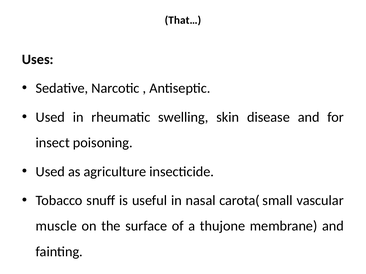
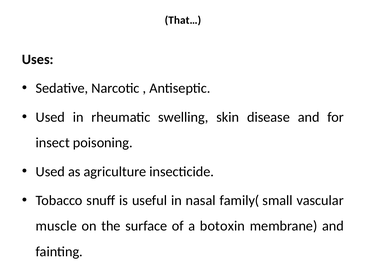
carota(: carota( -> family( (239, 201)
thujone: thujone -> botoxin (222, 226)
